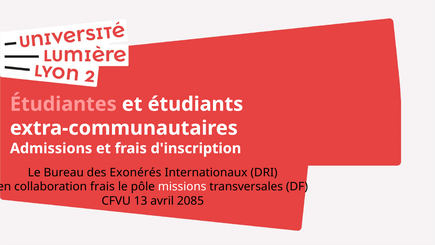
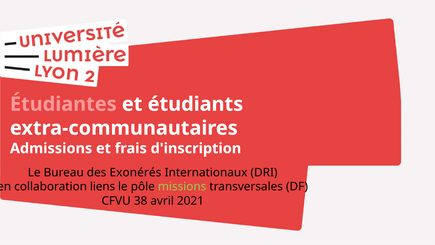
collaboration frais: frais -> liens (103, 186)
missions colour: white -> light green (182, 186)
13: 13 -> 38 (141, 201)
2085: 2085 -> 2021 (190, 201)
